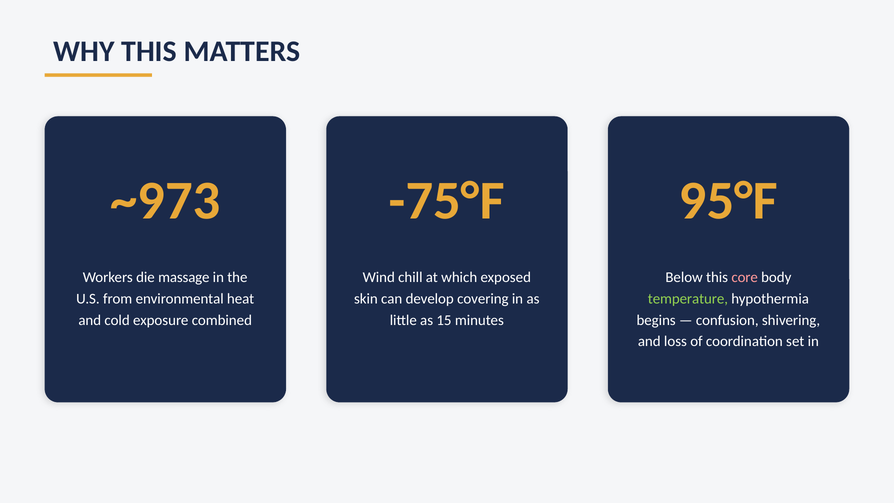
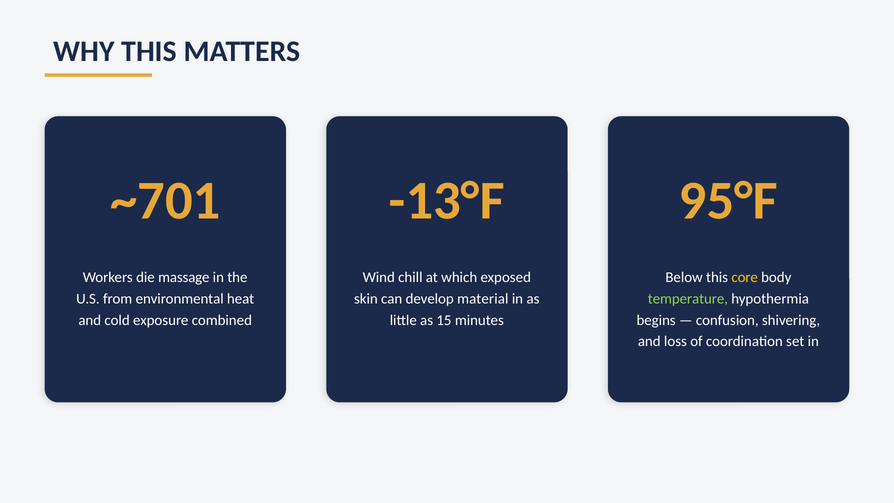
~973: ~973 -> ~701 (165, 200)
-75°F: -75°F -> -13°F (447, 200)
core colour: pink -> yellow (745, 277)
covering: covering -> material (483, 299)
